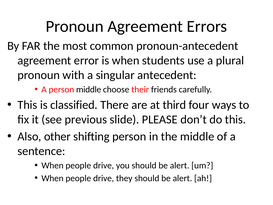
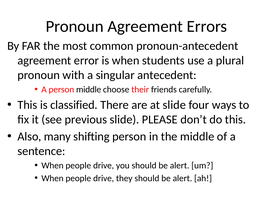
at third: third -> slide (174, 105)
other: other -> many (57, 136)
